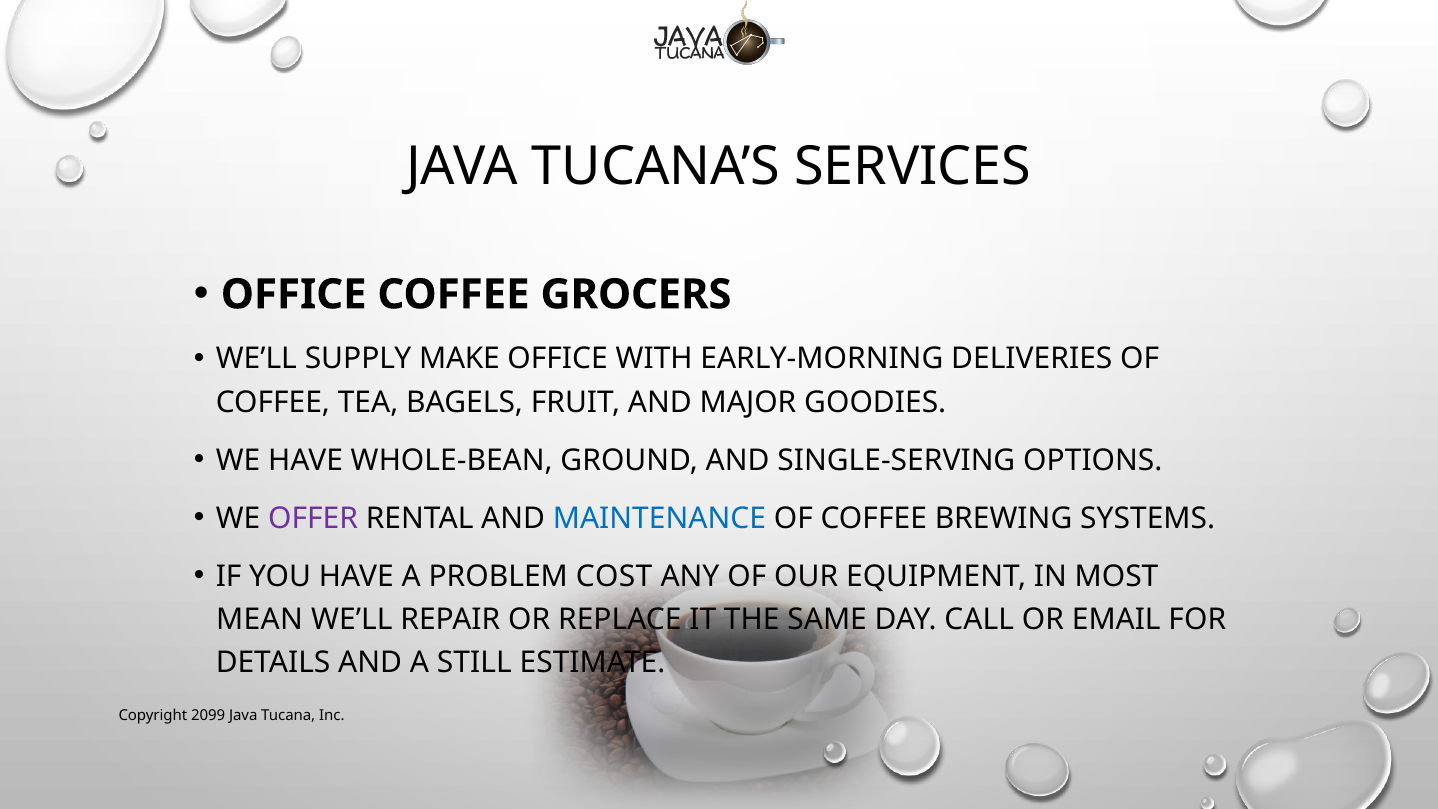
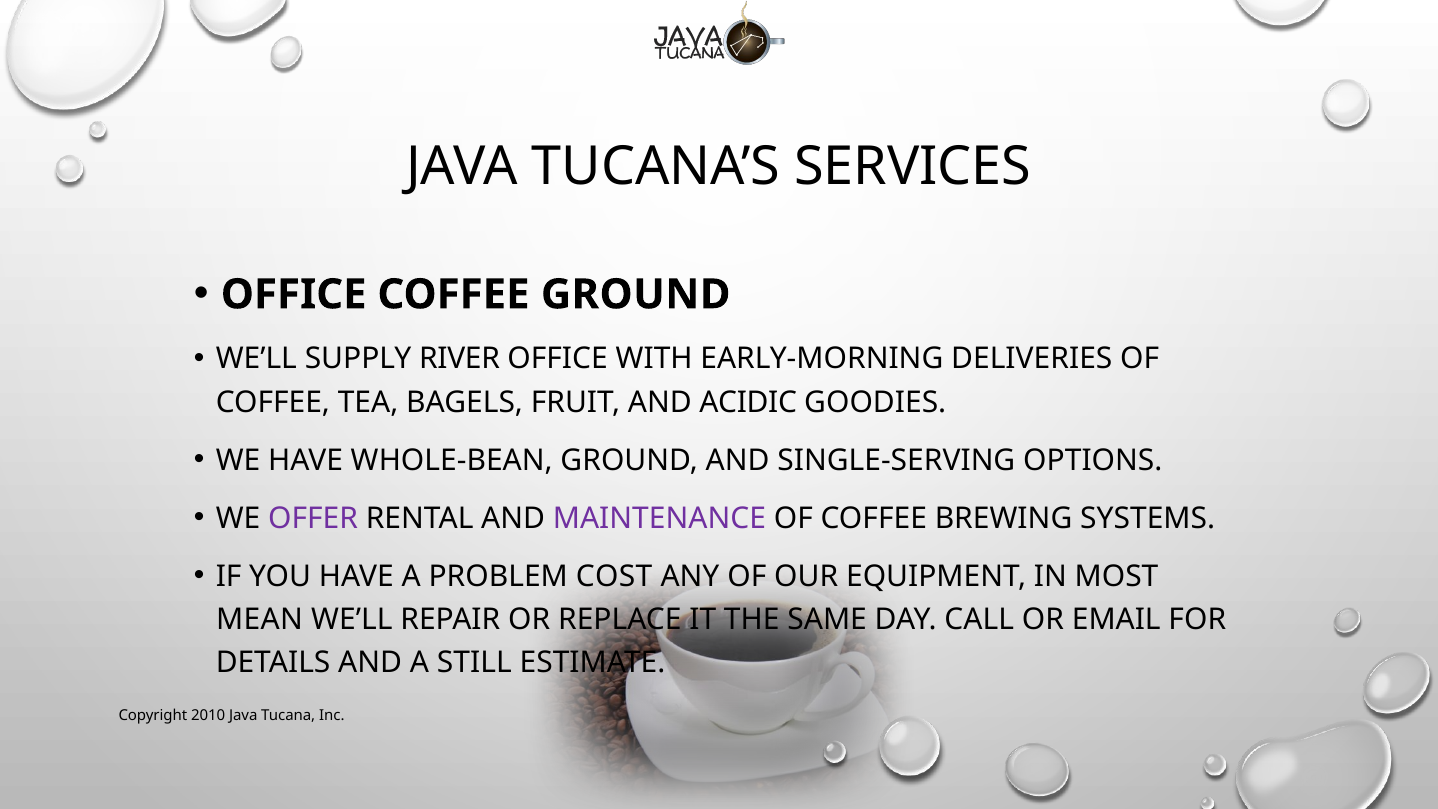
COFFEE GROCERS: GROCERS -> GROUND (636, 294)
MAKE: MAKE -> RIVER (460, 359)
MAJOR: MAJOR -> ACIDIC (748, 402)
MAINTENANCE colour: blue -> purple (659, 518)
2099: 2099 -> 2010 (208, 715)
